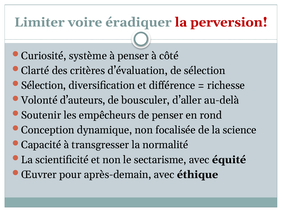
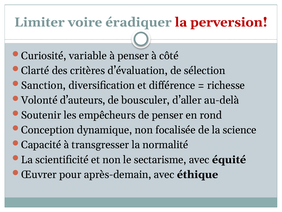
système: système -> variable (88, 56)
Sélection: Sélection -> Sanction (43, 85)
